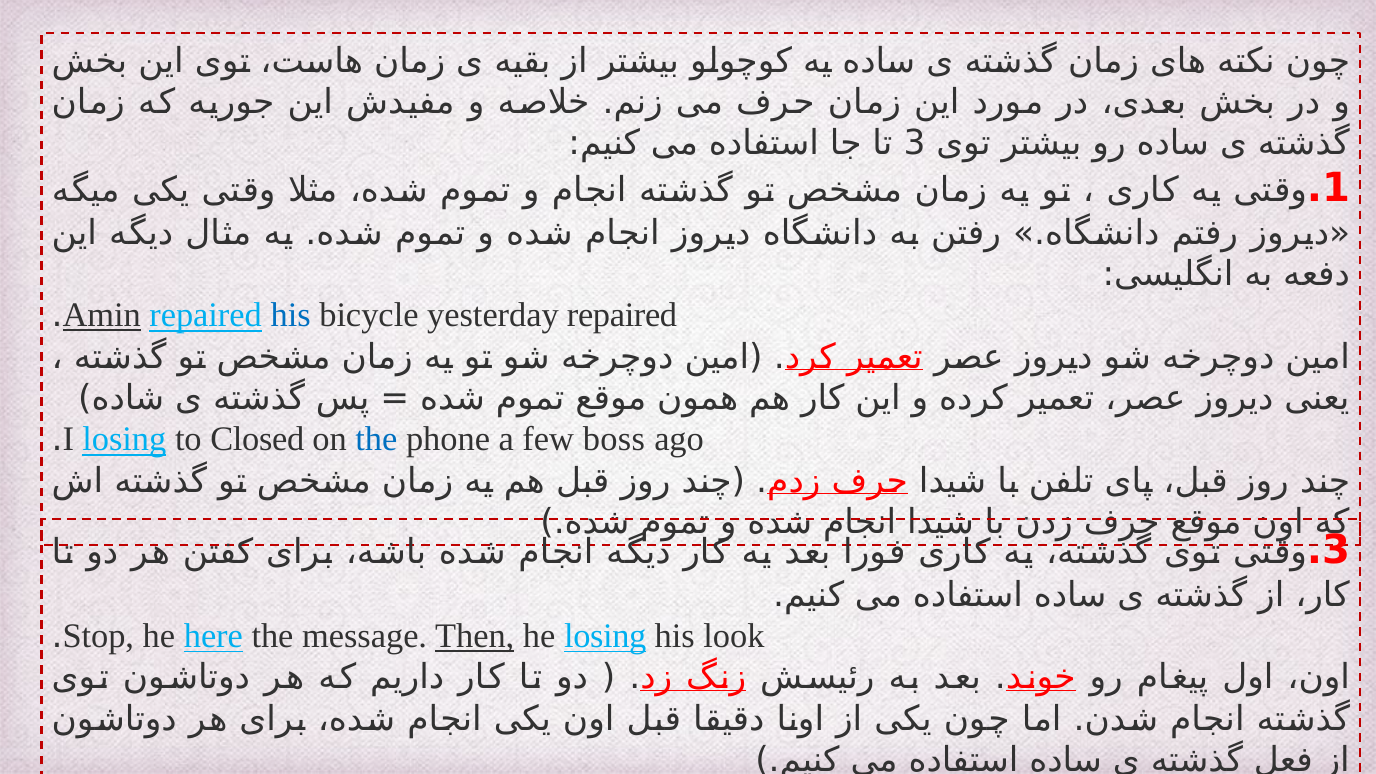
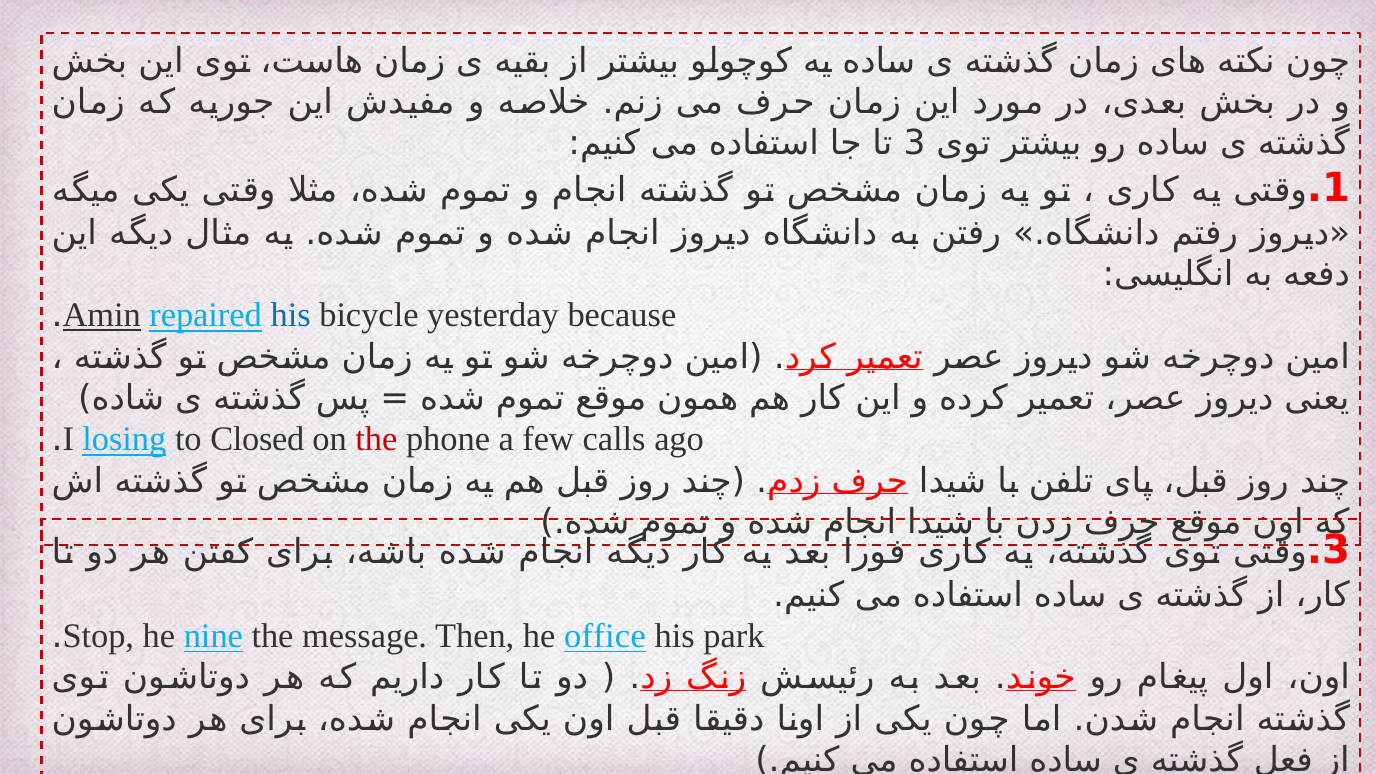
yesterday repaired: repaired -> because (622, 316)
the colour: blue -> red (376, 439)
boss: boss -> calls (614, 439)
here: here -> nine (213, 636)
Then underline: present -> none (475, 636)
he losing: losing -> office (605, 636)
look: look -> park (734, 636)
